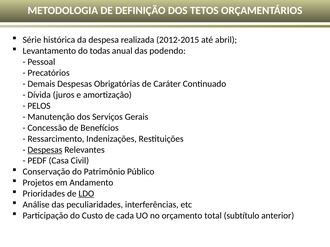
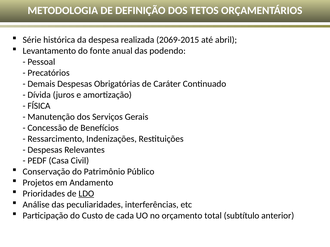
2012-2015: 2012-2015 -> 2069-2015 (178, 40)
todas: todas -> fonte (100, 51)
PELOS: PELOS -> FÍSICA (39, 106)
Despesas underline: present -> none (45, 150)
